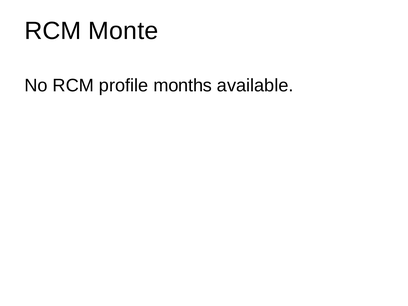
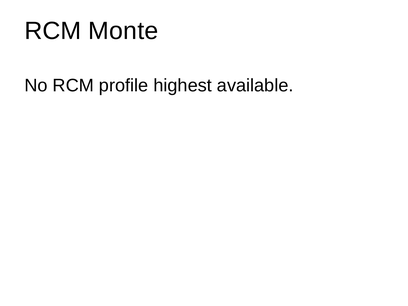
months: months -> highest (183, 86)
